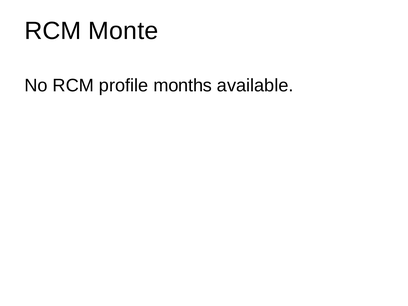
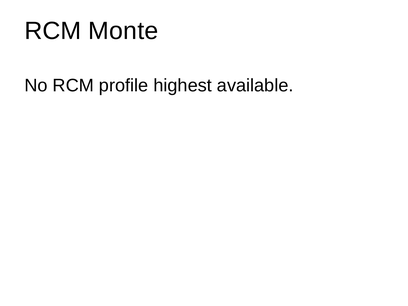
months: months -> highest (183, 86)
